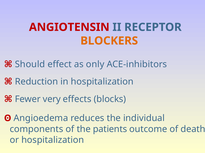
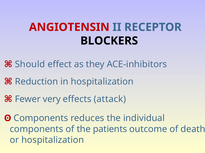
BLOCKERS colour: orange -> black (109, 41)
only: only -> they (95, 64)
blocks: blocks -> attack (110, 100)
ʘ Angioedema: Angioedema -> Components (41, 119)
